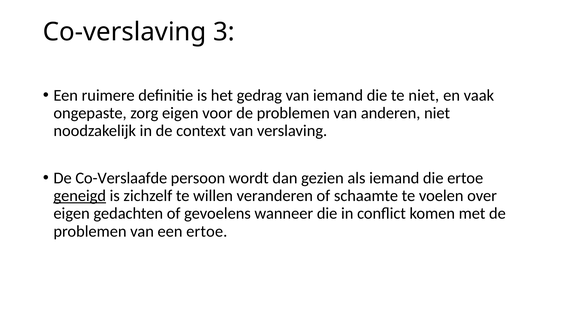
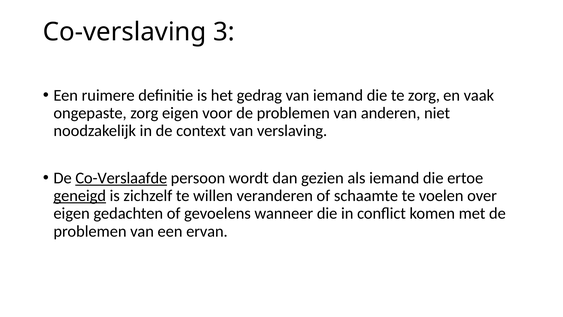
te niet: niet -> zorg (424, 95)
Co-Verslaafde underline: none -> present (121, 178)
een ertoe: ertoe -> ervan (207, 231)
